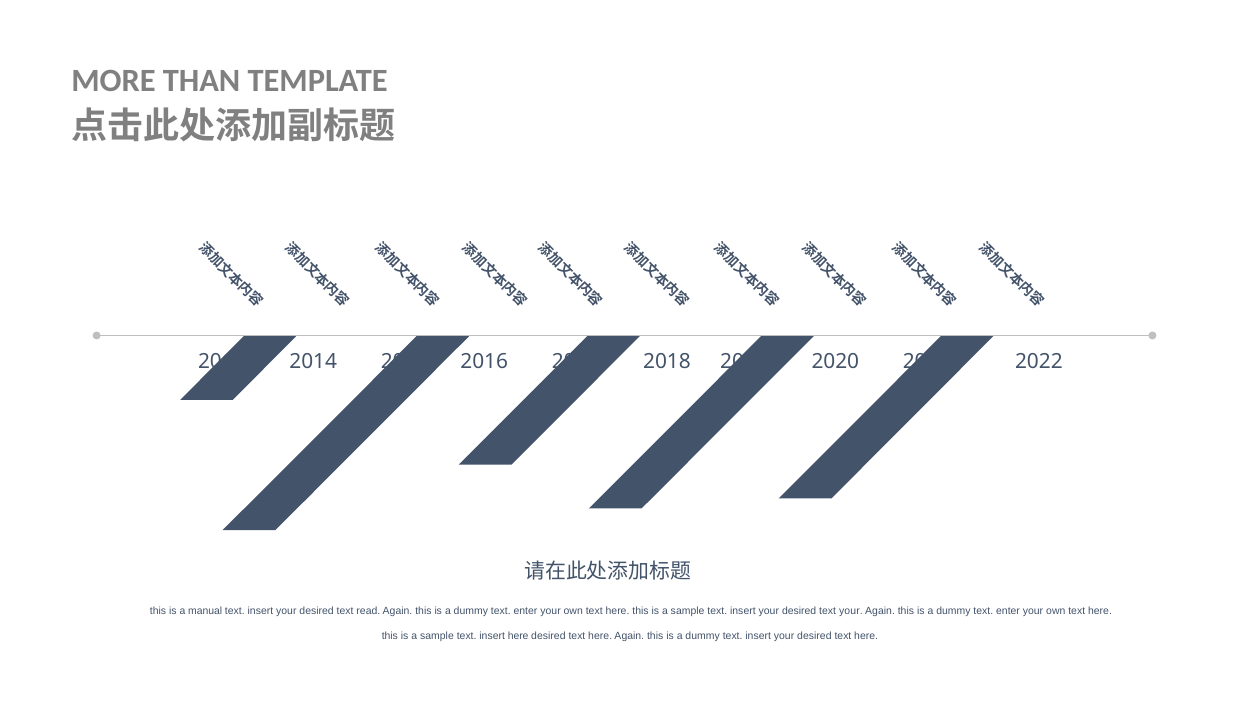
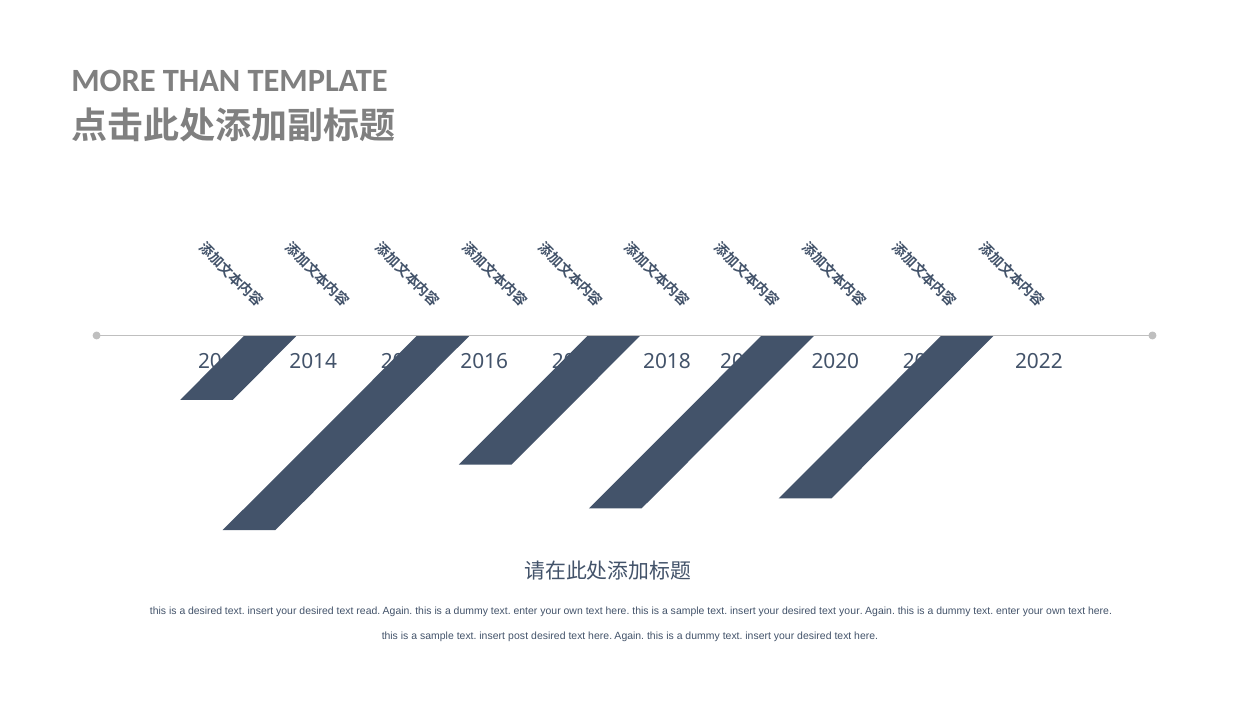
a manual: manual -> desired (205, 611)
insert here: here -> post (518, 636)
